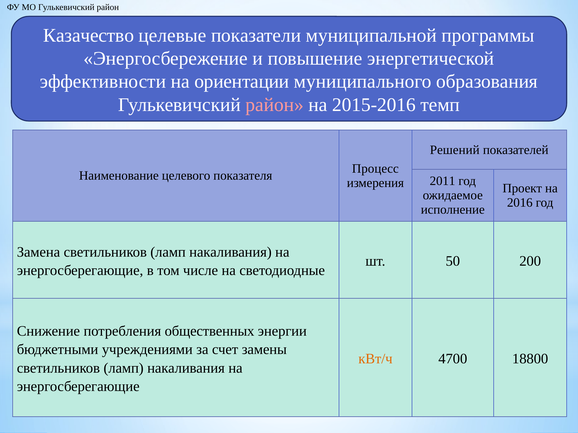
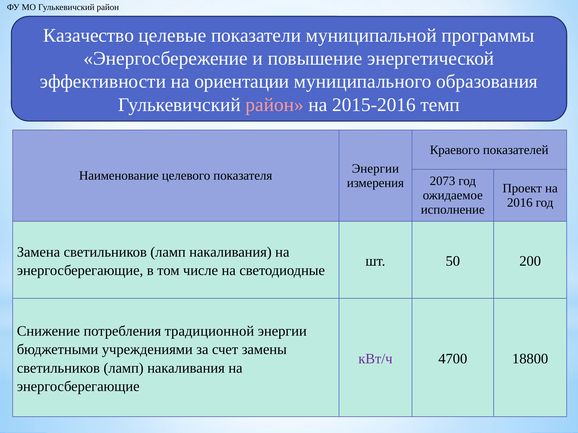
Решений: Решений -> Краевого (455, 150)
Процесс: Процесс -> Энергии (375, 169)
2011: 2011 -> 2073 (442, 181)
общественных: общественных -> традиционной (209, 332)
кВт/ч colour: orange -> purple (375, 359)
